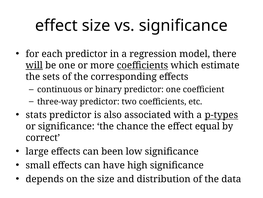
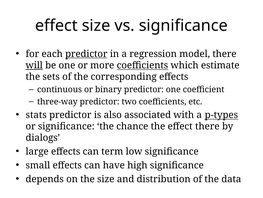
predictor underline: none -> present (86, 54)
effect equal: equal -> there (207, 126)
correct: correct -> dialogs (43, 137)
been: been -> term (112, 151)
